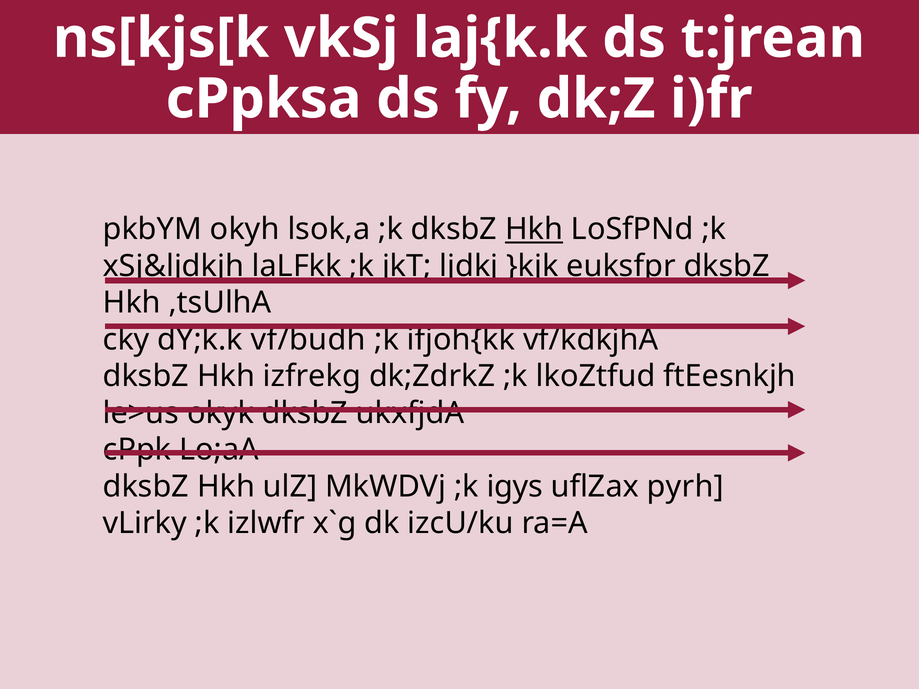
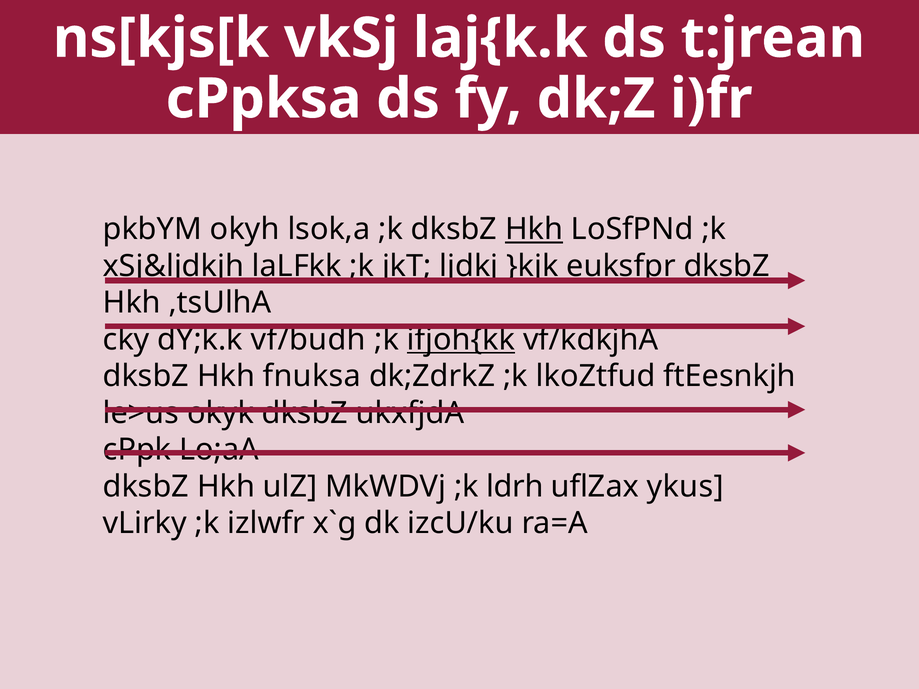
ifjoh{kk underline: none -> present (461, 340)
izfrekg: izfrekg -> fnuksa (312, 376)
igys: igys -> ldrh (515, 487)
pyrh: pyrh -> ykus (685, 487)
